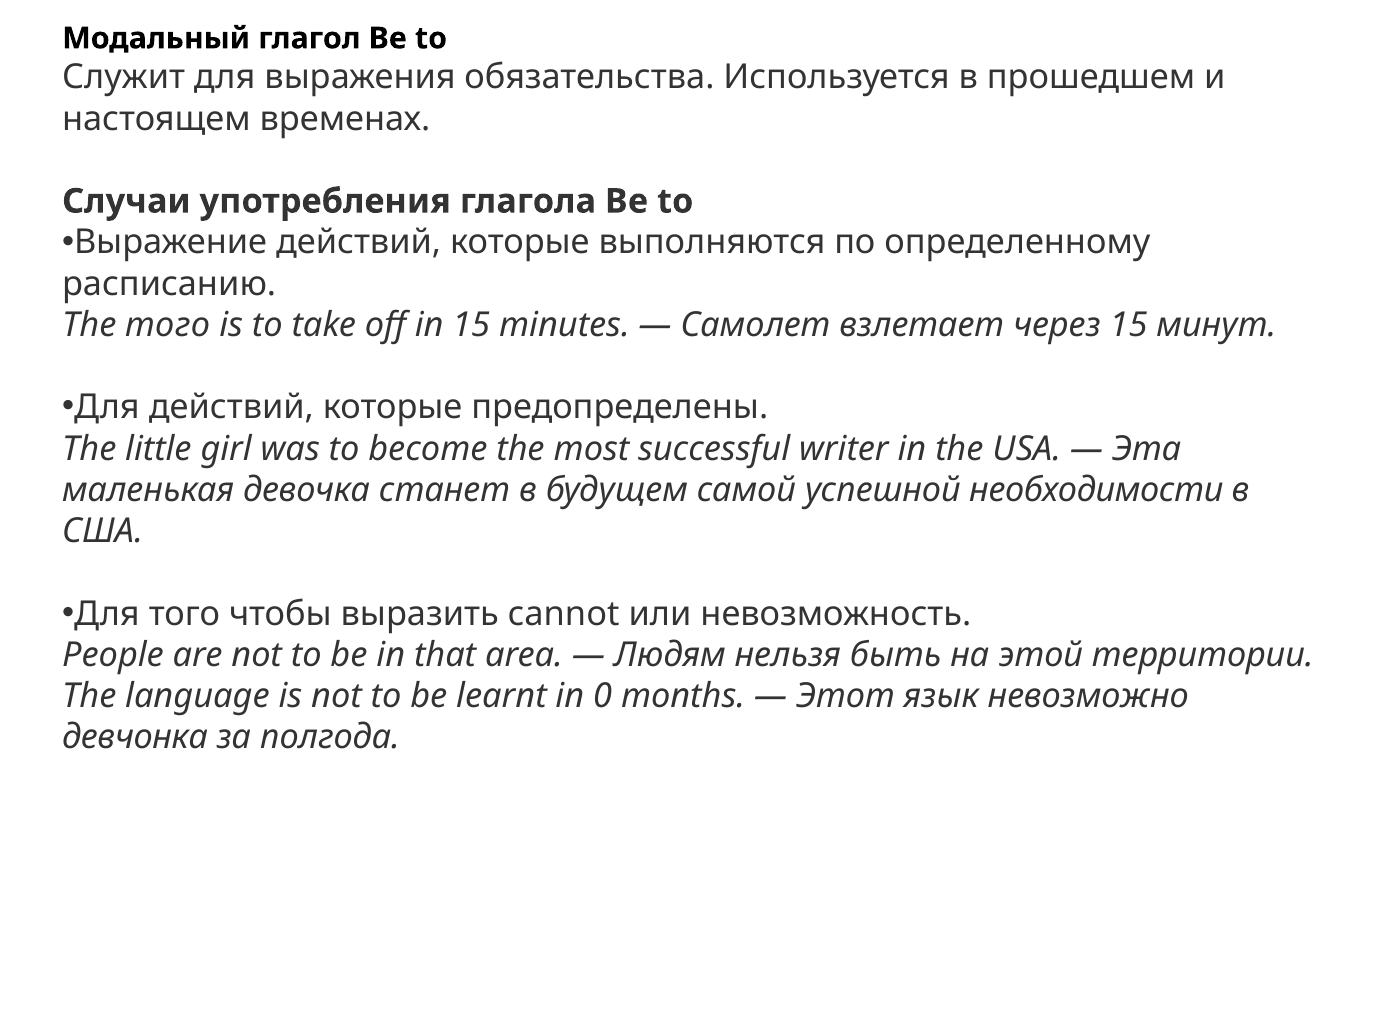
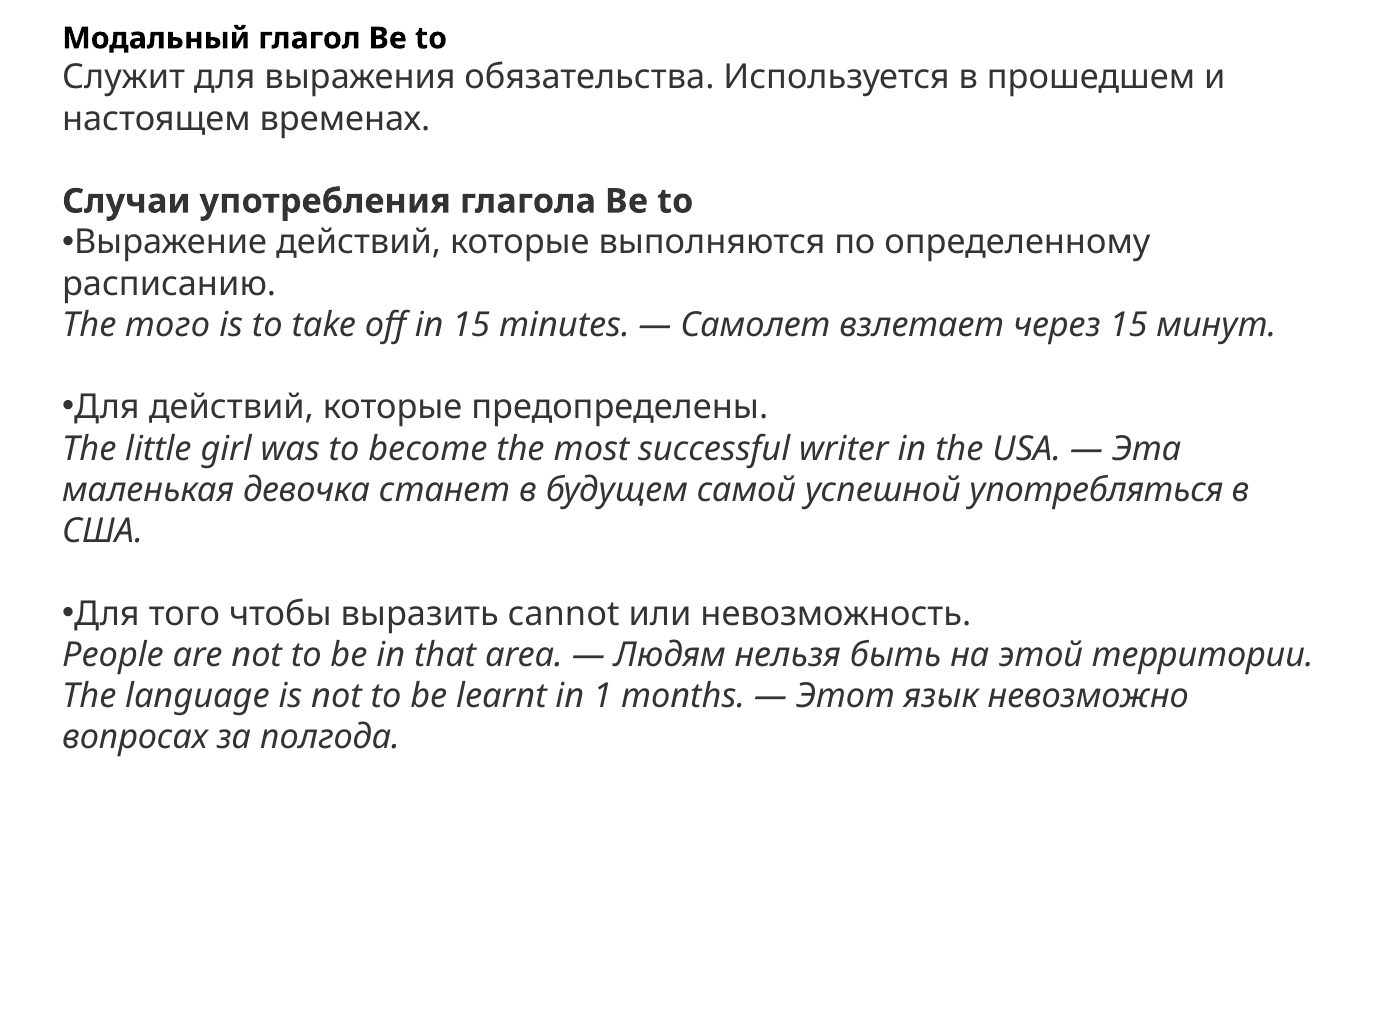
необходимости: необходимости -> употребляться (1096, 490)
0: 0 -> 1 (603, 696)
девчонка: девчонка -> вопросах (135, 737)
